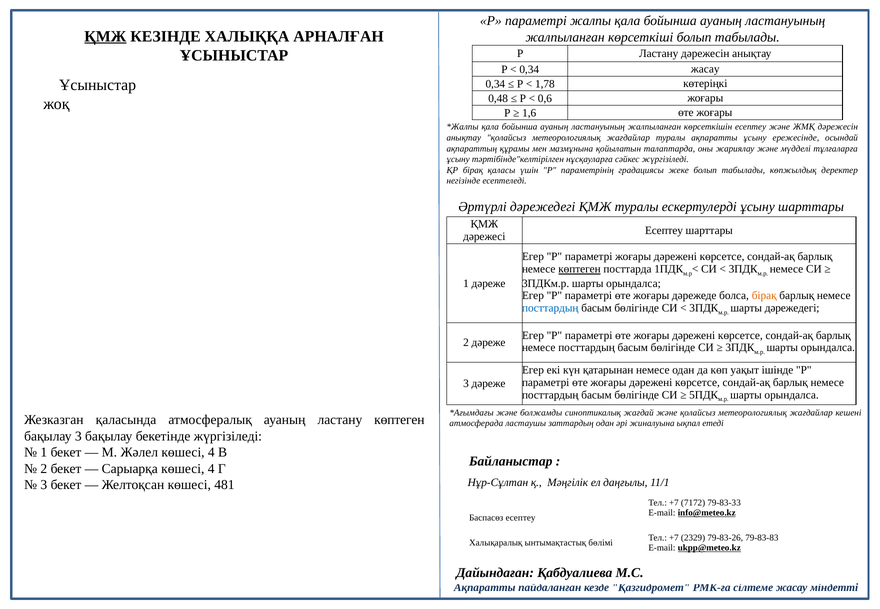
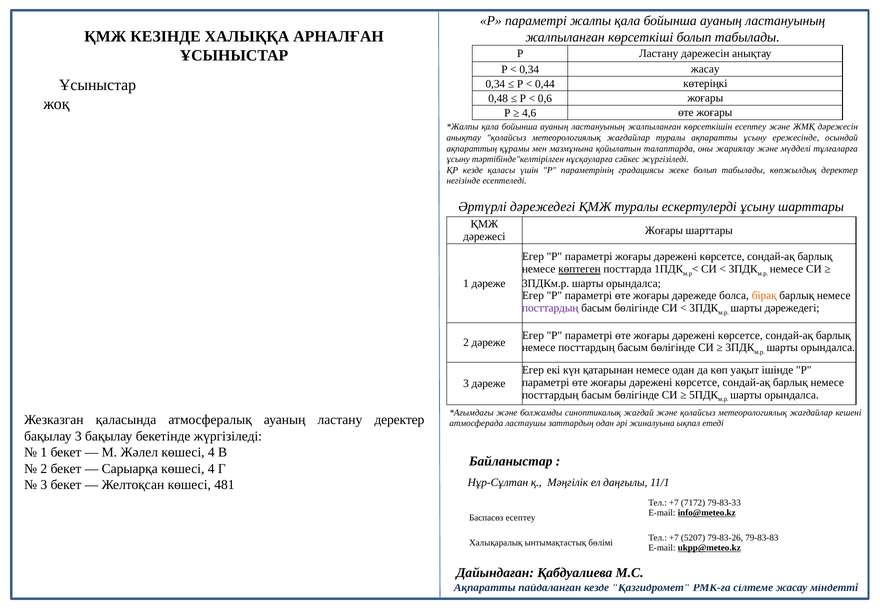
ҚМЖ underline: present -> none (105, 36)
1,78: 1,78 -> 0,44 (545, 84)
1,6: 1,6 -> 4,6 (529, 113)
ҚР бірақ: бірақ -> кезде (473, 170)
Есептеу: Есептеу -> Жоғары (664, 230)
посттардың colour: blue -> purple (550, 308)
ластану көптеген: көптеген -> деректер (399, 420)
2329: 2329 -> 5207 (693, 538)
